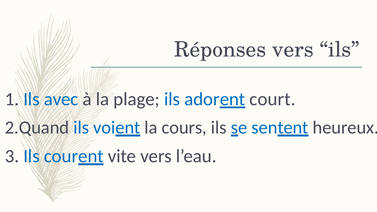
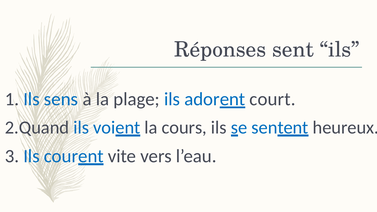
Réponses vers: vers -> sent (293, 50)
avec: avec -> sens (61, 99)
